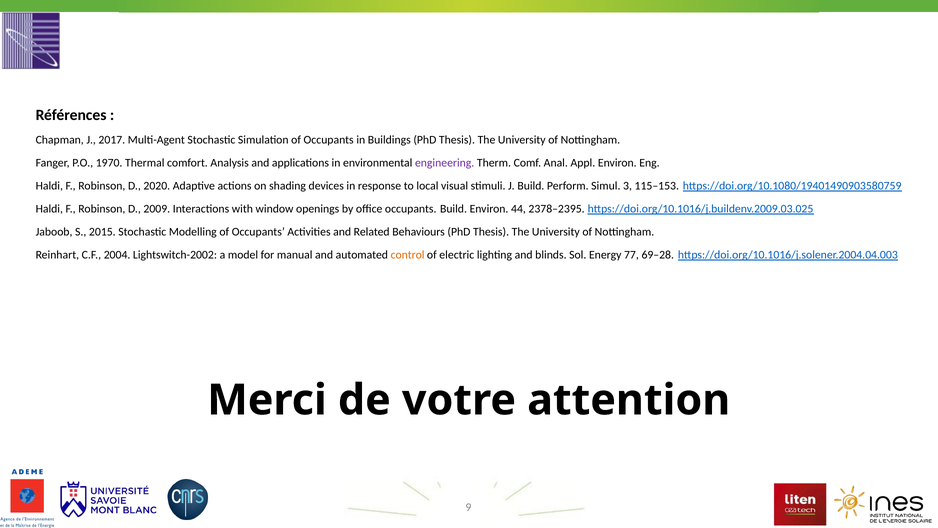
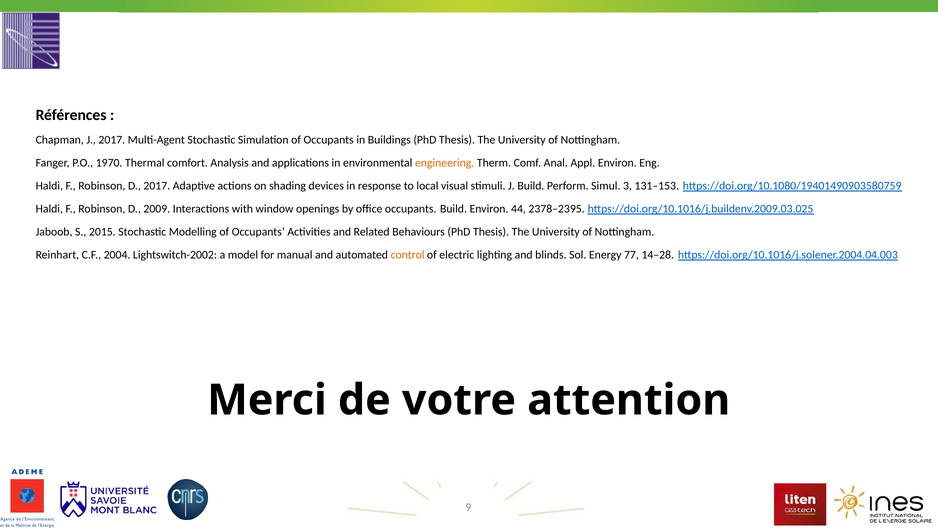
engineering colour: purple -> orange (445, 163)
D 2020: 2020 -> 2017 (157, 186)
115–153: 115–153 -> 131–153 (657, 186)
69–28: 69–28 -> 14–28 (658, 255)
